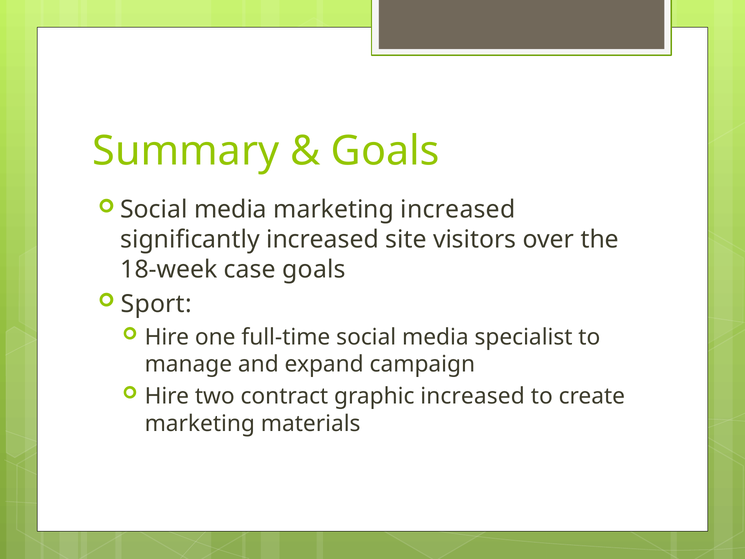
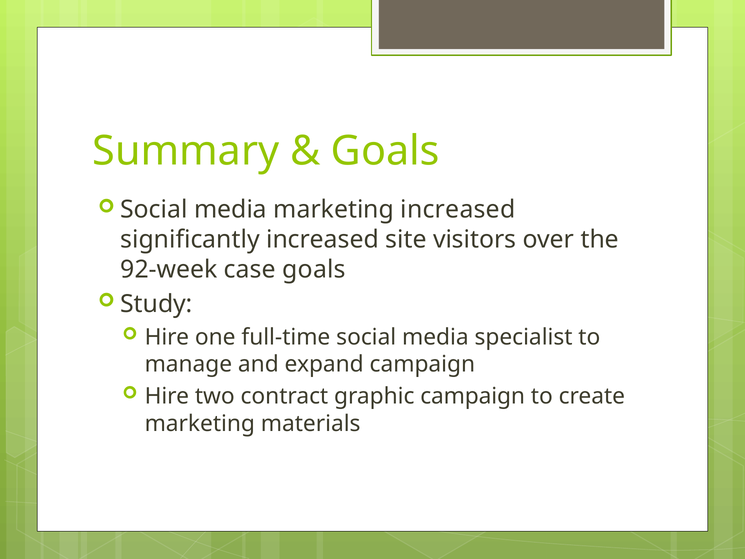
18-week: 18-week -> 92-week (169, 269)
Sport: Sport -> Study (156, 304)
graphic increased: increased -> campaign (473, 396)
